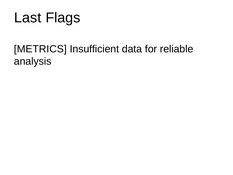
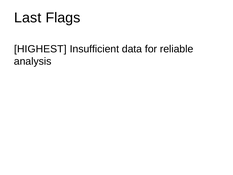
METRICS: METRICS -> HIGHEST (40, 49)
